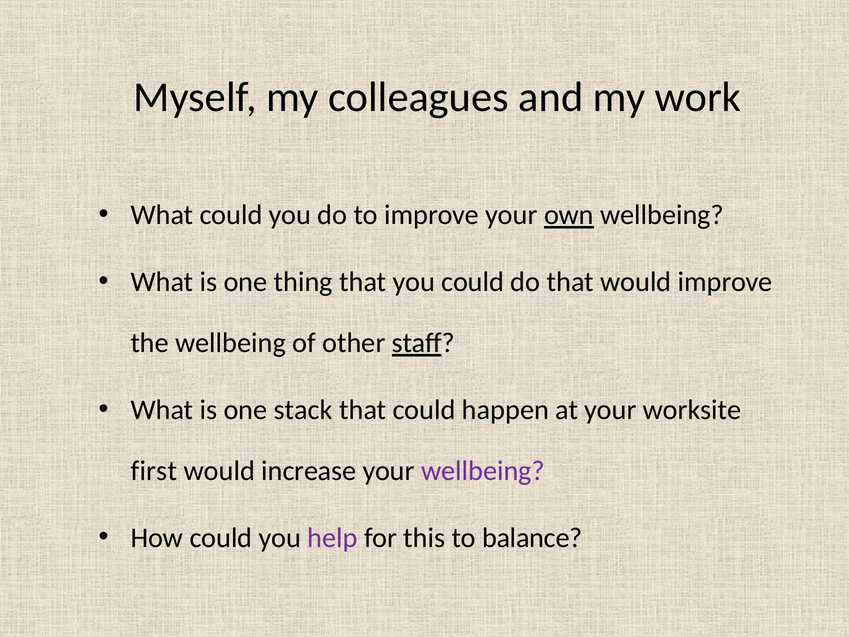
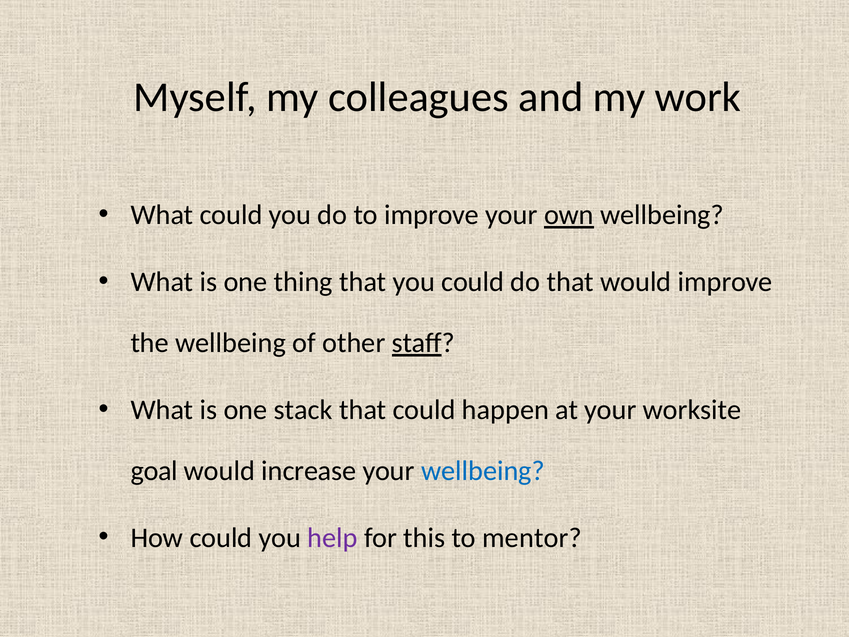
first: first -> goal (154, 471)
wellbeing colour: purple -> blue (483, 471)
balance: balance -> mentor (532, 537)
